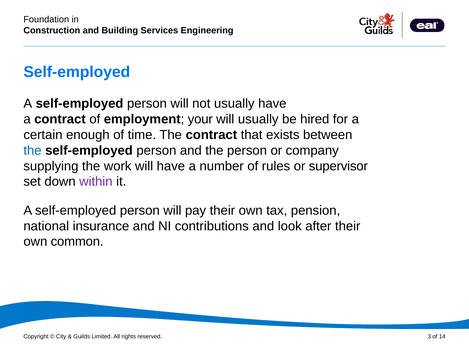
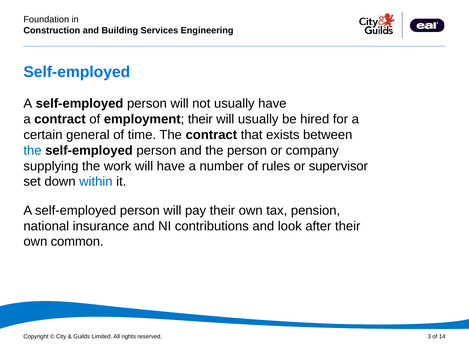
employment your: your -> their (200, 119)
enough: enough -> general (88, 135)
within colour: purple -> blue (96, 182)
